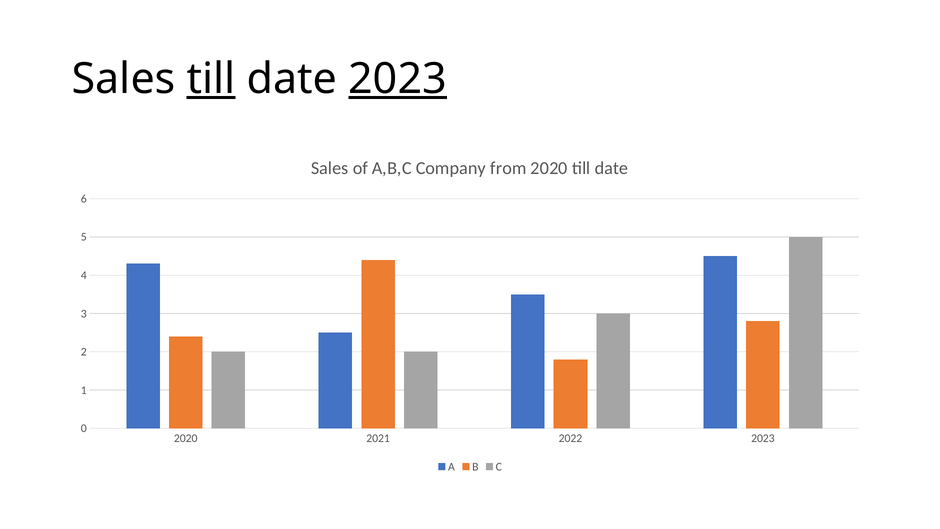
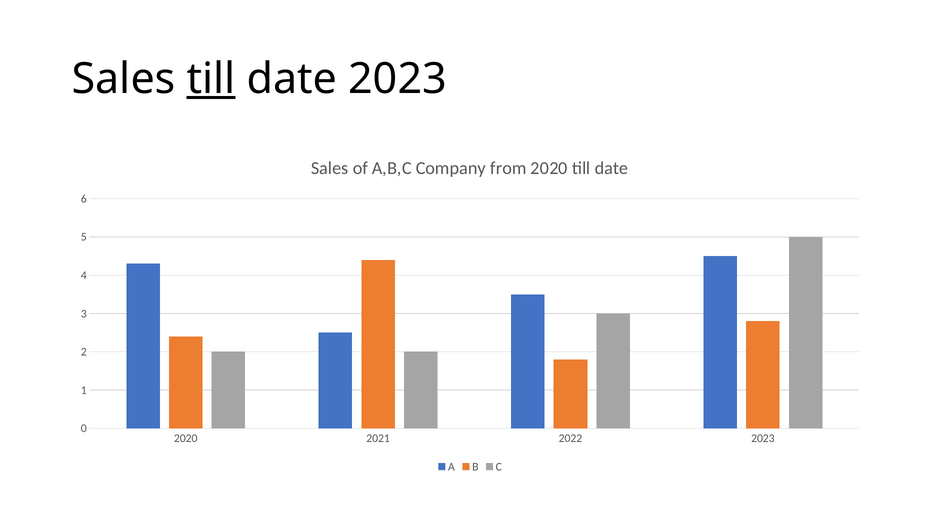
2023 underline: present -> none (398, 79)
